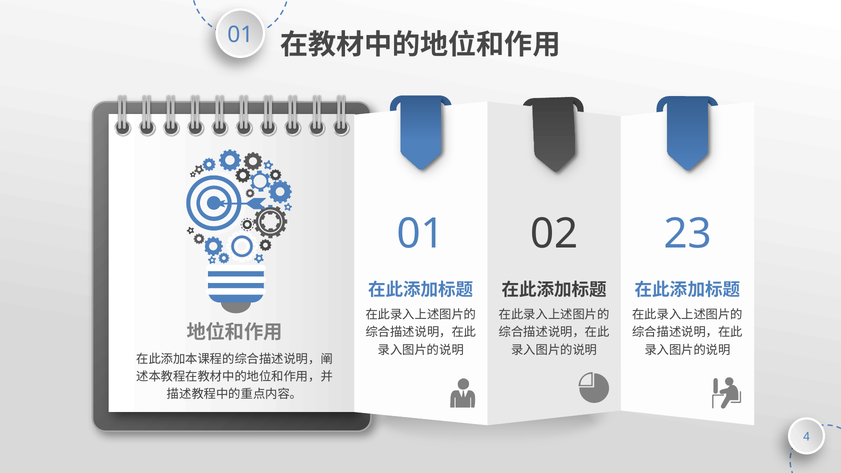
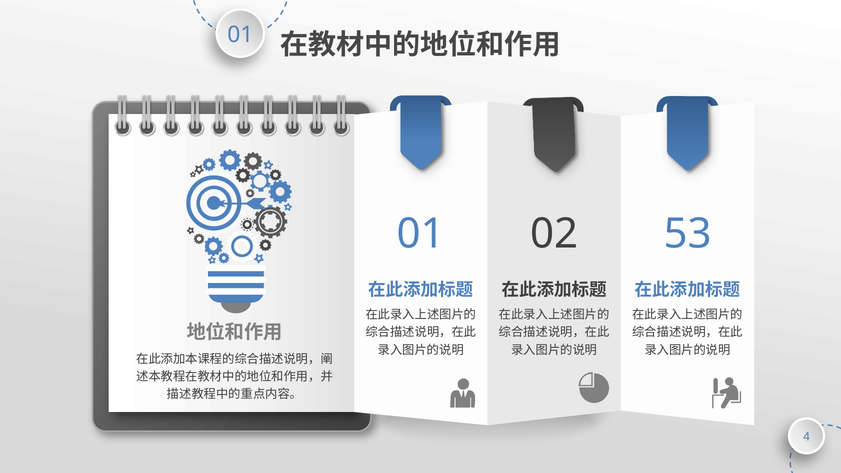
23: 23 -> 53 (688, 234)
